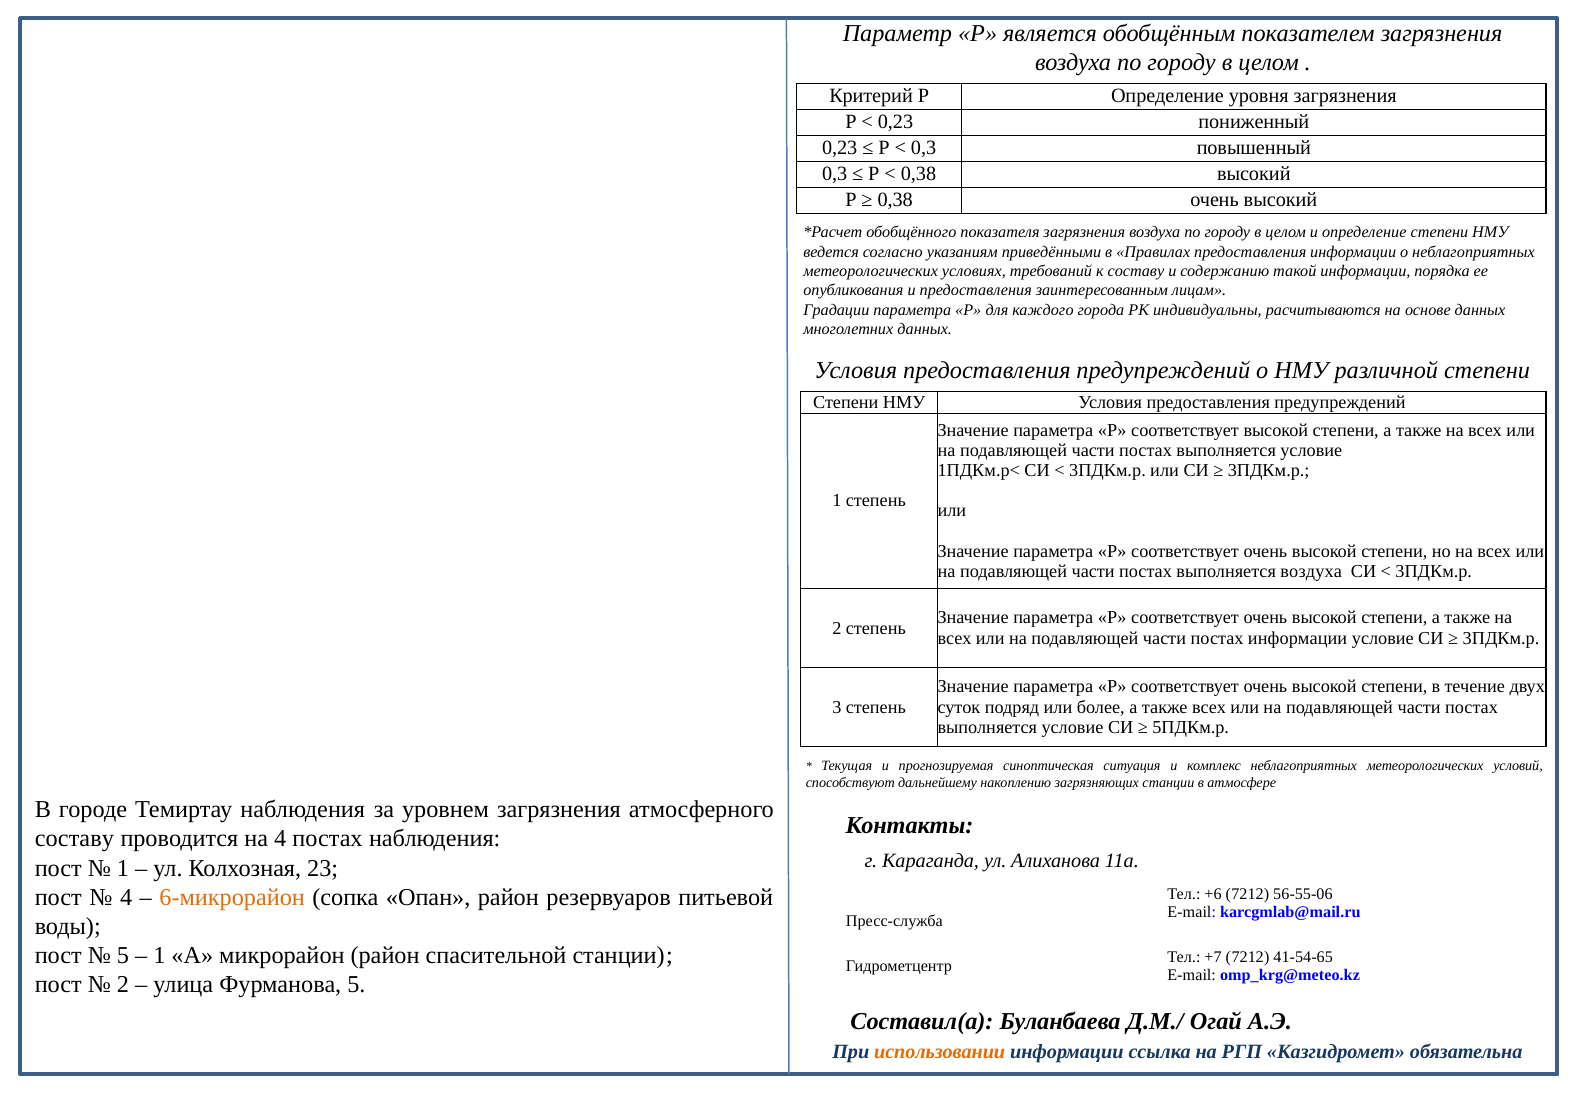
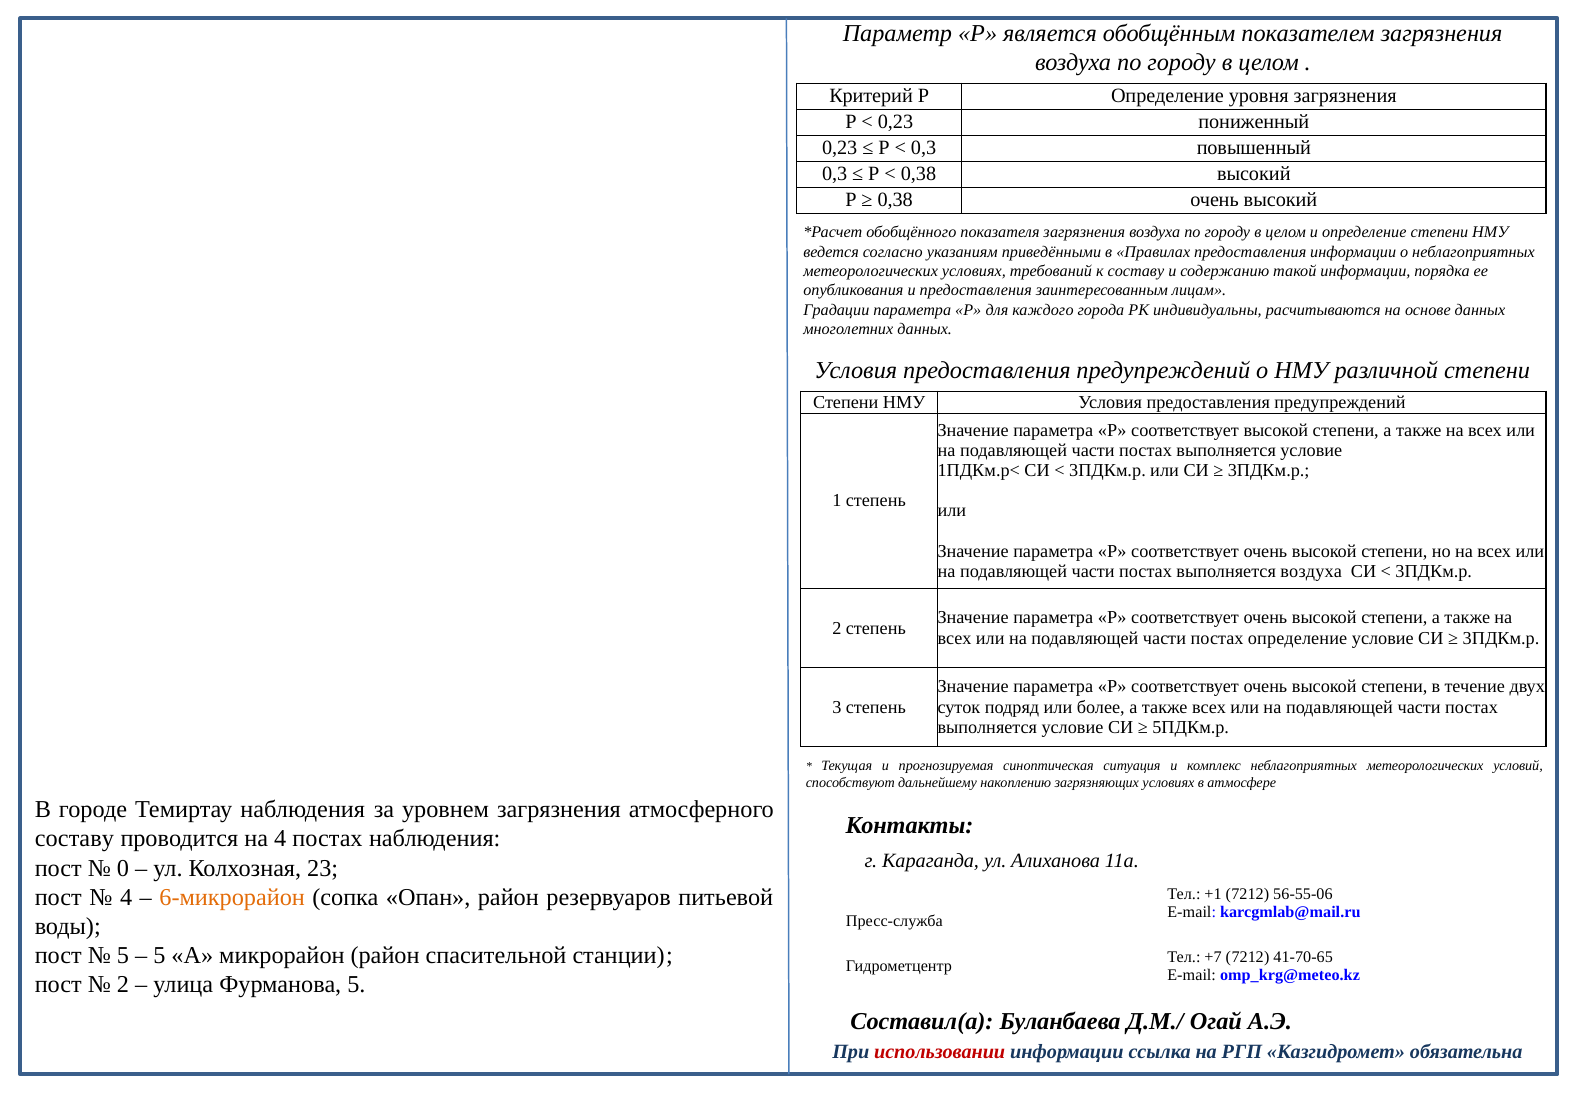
постах информации: информации -> определение (1298, 638)
загрязняющих станции: станции -> условиях (1168, 782)
1: 1 -> 0 (123, 868)
+6: +6 -> +1 (1213, 894)
1: 1 -> 5 (159, 955)
41-54-65: 41-54-65 -> 41-70-65 (1303, 957)
использовании colour: orange -> red (940, 1052)
